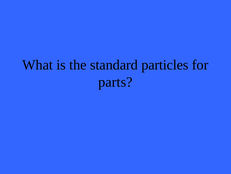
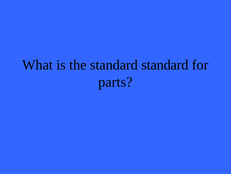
standard particles: particles -> standard (165, 65)
